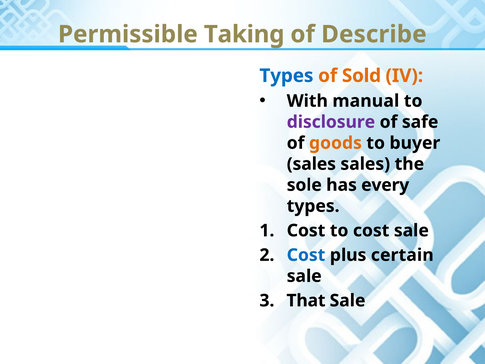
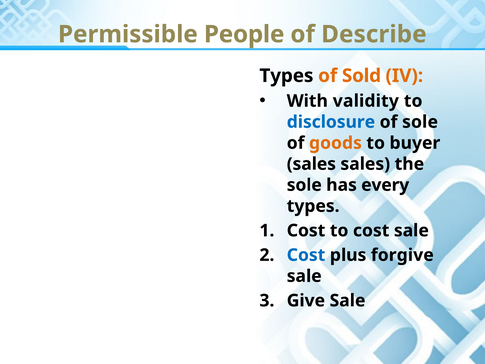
Taking: Taking -> People (244, 34)
Types colour: blue -> black (286, 76)
manual: manual -> validity (366, 101)
disclosure colour: purple -> blue (331, 122)
of safe: safe -> sole (420, 122)
certain: certain -> forgive (402, 255)
That: That -> Give (306, 300)
